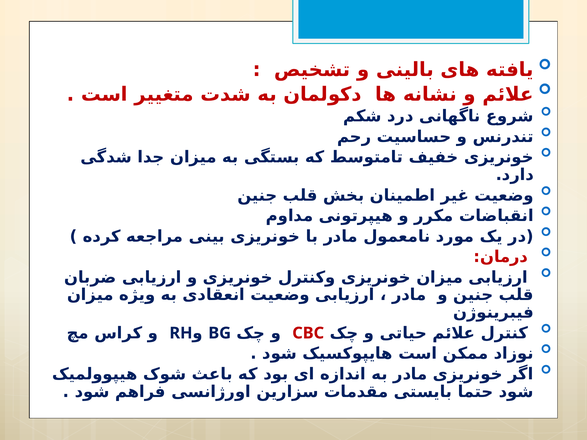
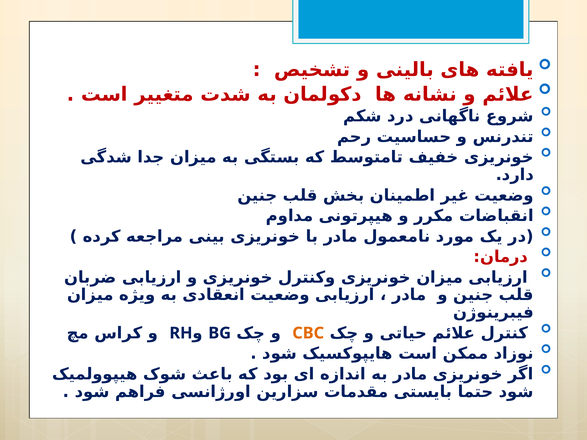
CBC colour: red -> orange (308, 333)
